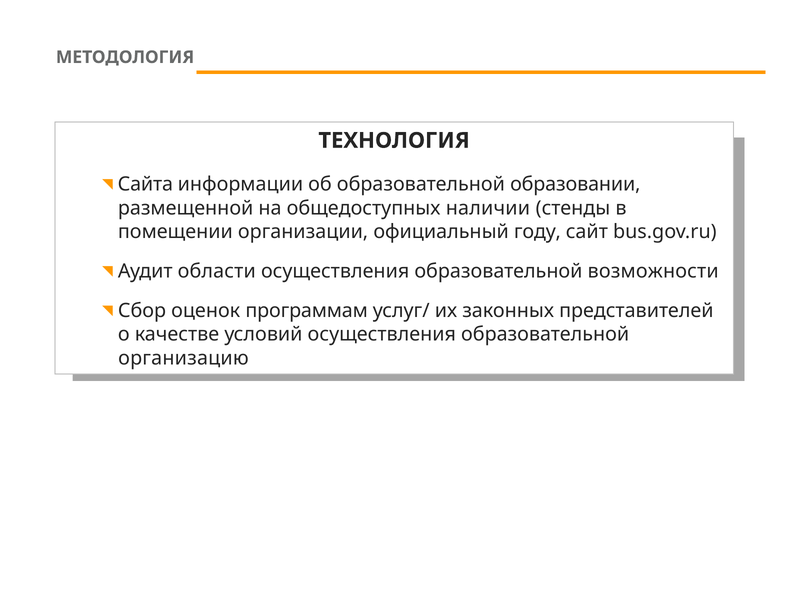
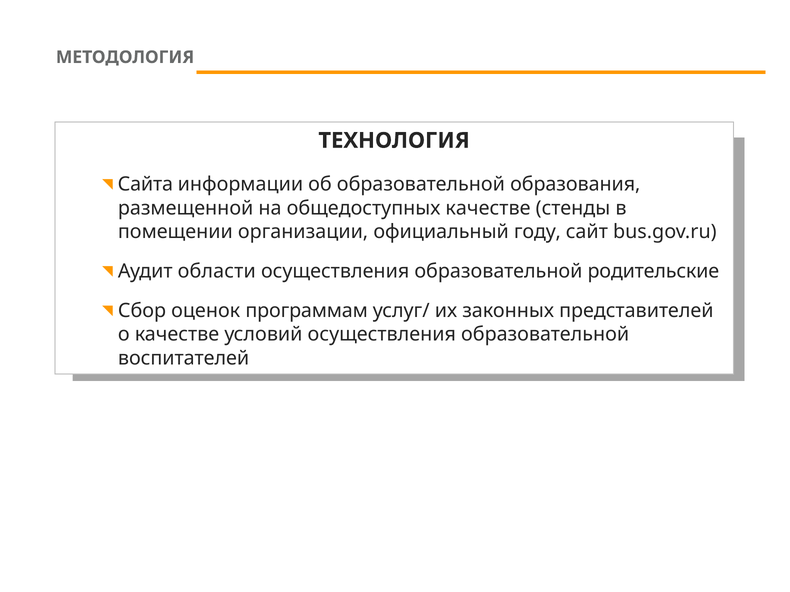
образовании: образовании -> образования (575, 185)
общедоступных наличии: наличии -> качестве (488, 208)
возможности: возможности -> родительские (653, 272)
организацию: организацию -> воспитателей (184, 358)
